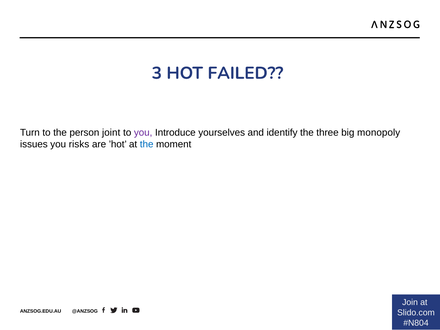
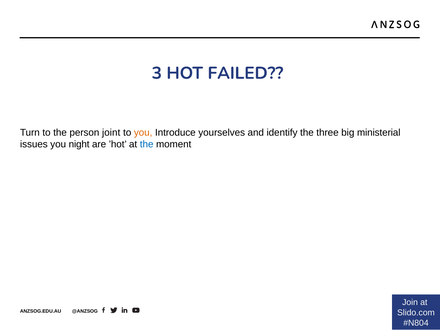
you colour: purple -> orange (143, 133)
monopoly: monopoly -> ministerial (379, 133)
risks: risks -> night (79, 144)
